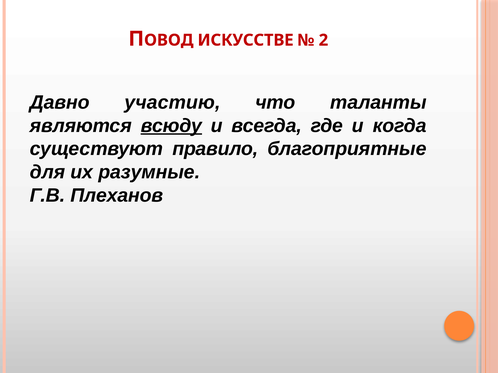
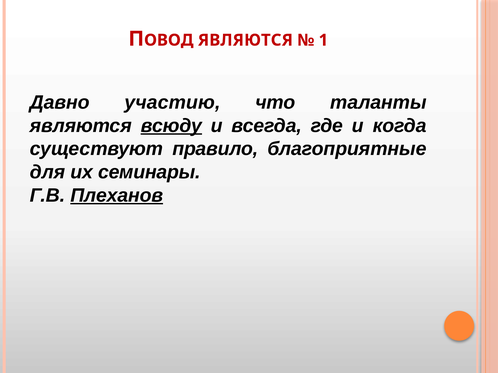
ИСКУССТВЕ: ИСКУССТВЕ -> ЯВЛЯЮТСЯ (245, 40)
2: 2 -> 1 (323, 40)
разумные: разумные -> семинары (149, 172)
Плеханов underline: none -> present (117, 196)
